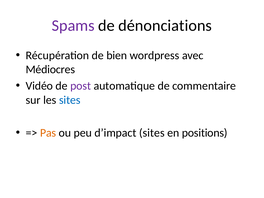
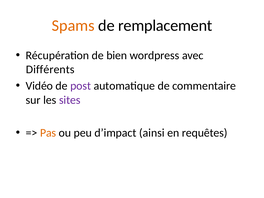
Spams colour: purple -> orange (73, 26)
dénonciations: dénonciations -> remplacement (165, 26)
Médiocres: Médiocres -> Différents (50, 69)
sites colour: blue -> purple (70, 100)
d’impact sites: sites -> ainsi (152, 133)
positions: positions -> requêtes (205, 133)
